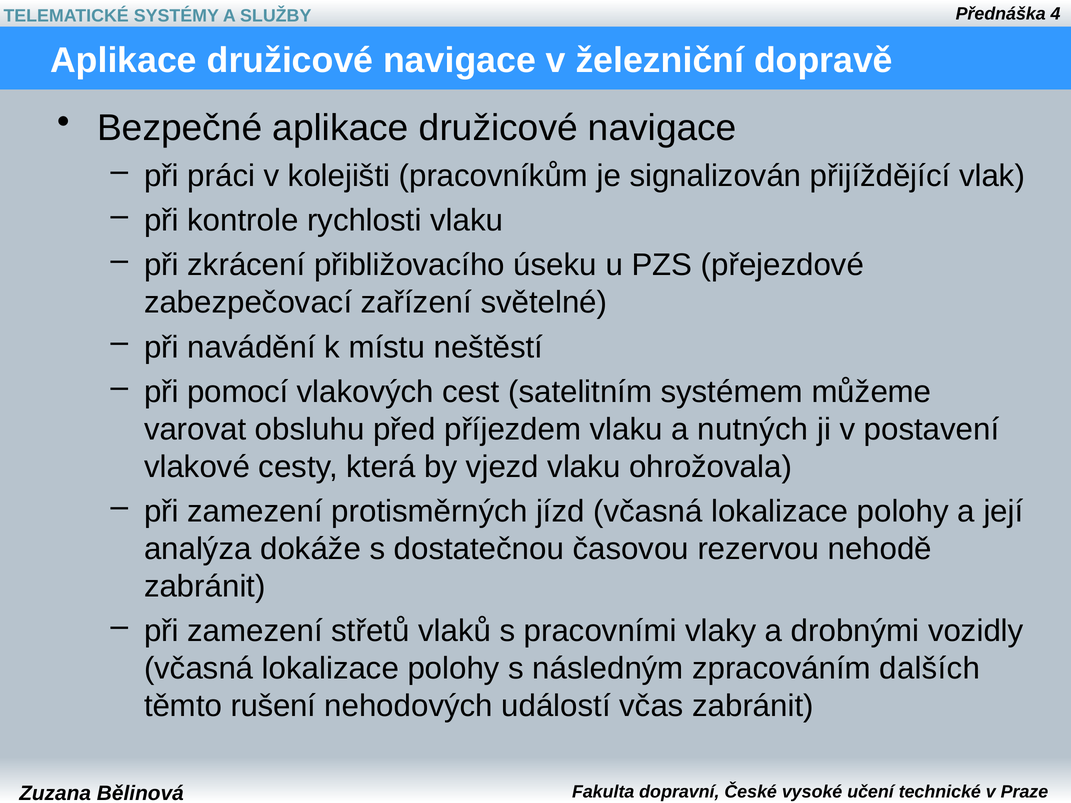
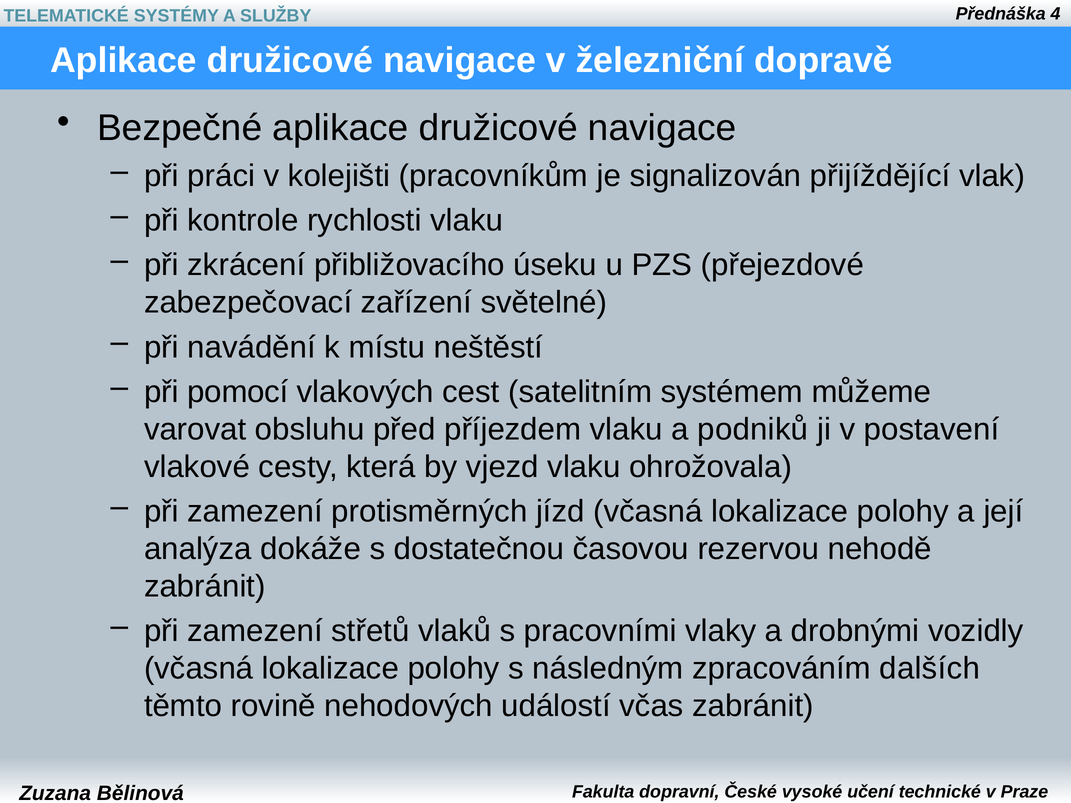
nutných: nutných -> podniků (753, 429)
rušení: rušení -> rovině (273, 706)
